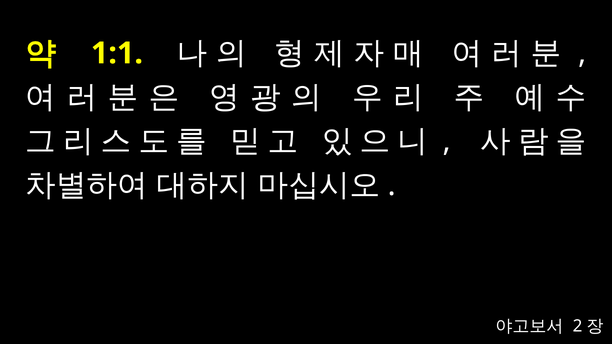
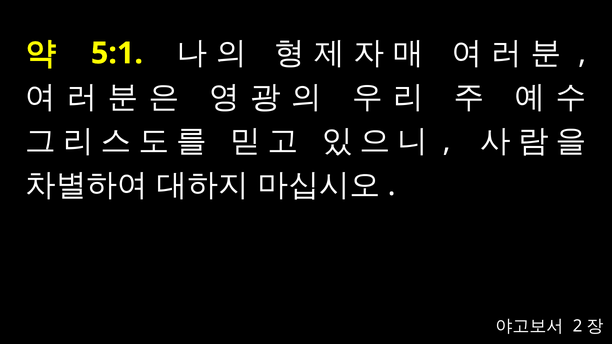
1:1: 1:1 -> 5:1 (117, 53)
